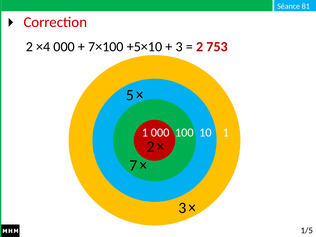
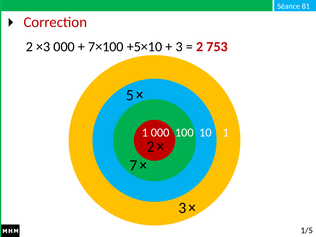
×4: ×4 -> ×3 (43, 47)
